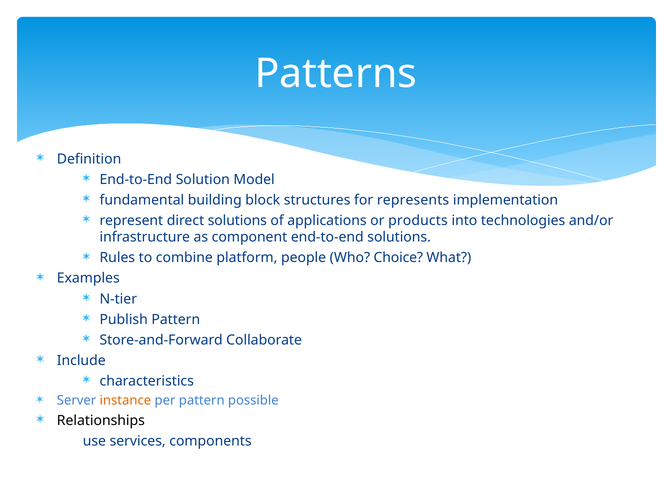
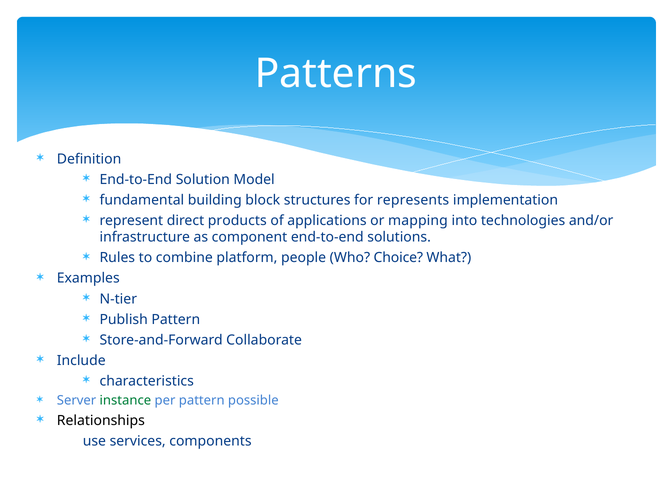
direct solutions: solutions -> products (237, 221)
products: products -> mapping (418, 221)
instance colour: orange -> green (125, 401)
